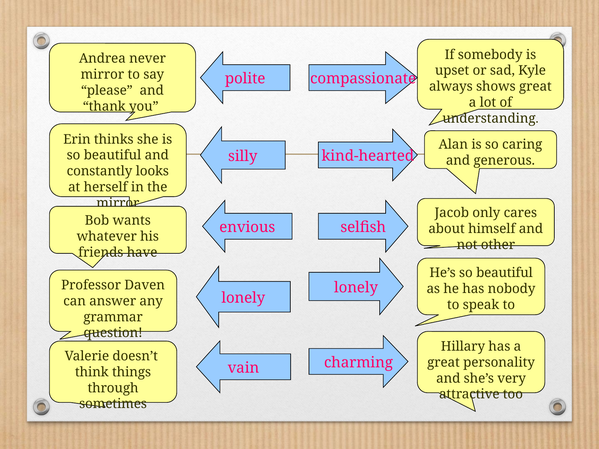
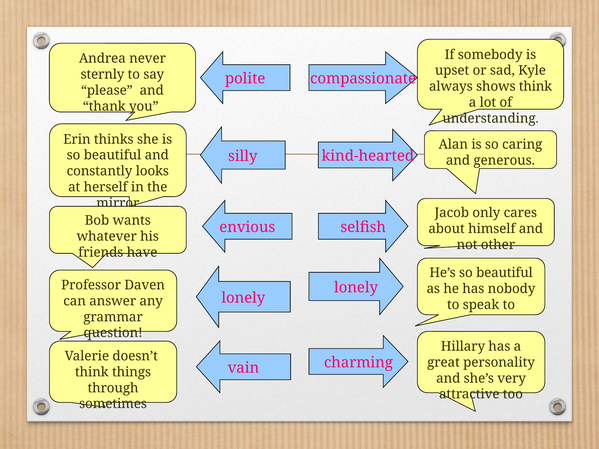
mirror: mirror -> sternly (102, 75)
shows great: great -> think (535, 87)
